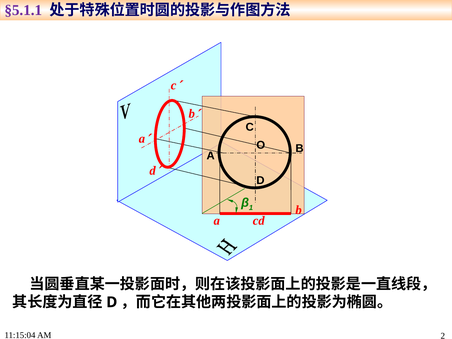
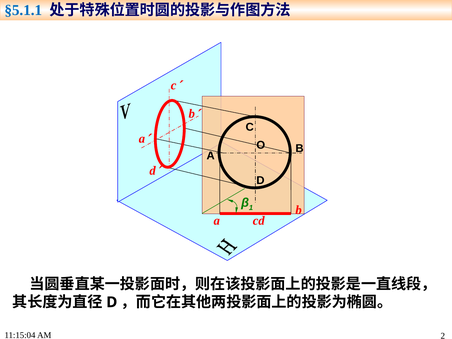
§5.1.1 colour: purple -> blue (23, 10)
